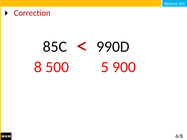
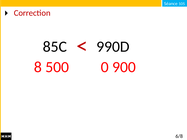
5: 5 -> 0 (105, 67)
